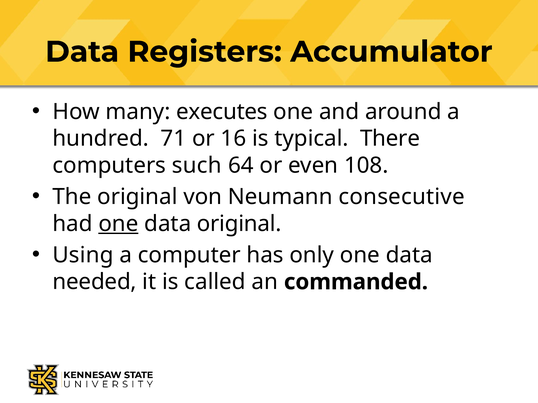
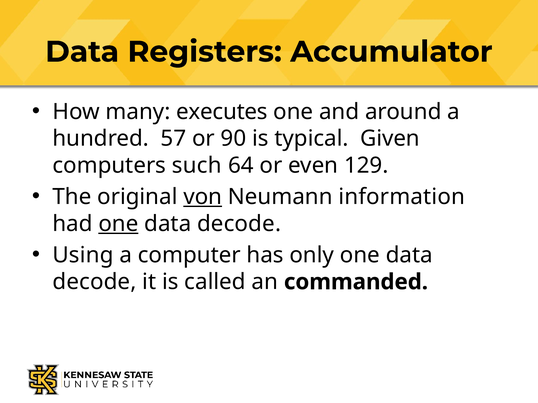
71: 71 -> 57 (173, 139)
16: 16 -> 90 (233, 139)
There: There -> Given (390, 139)
108: 108 -> 129 (366, 166)
von underline: none -> present (203, 197)
consecutive: consecutive -> information (402, 197)
original: original -> decode (239, 224)
needed: needed -> decode (94, 282)
